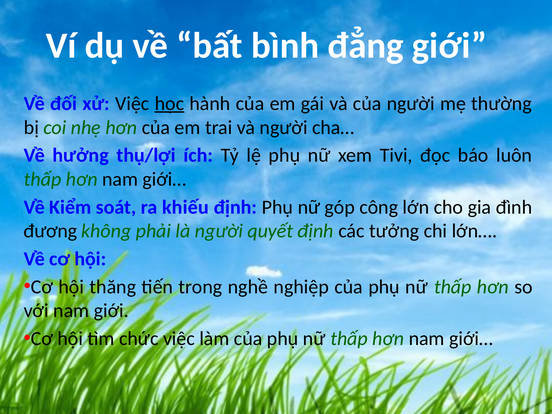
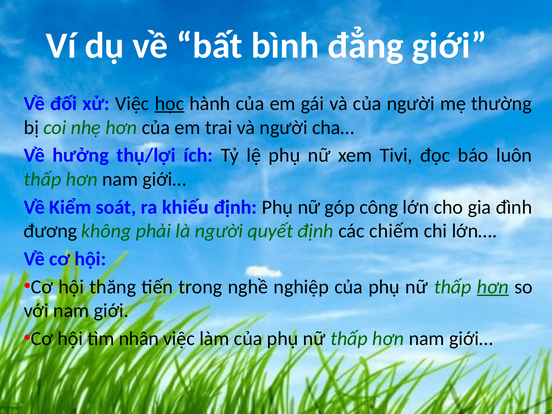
tưởng: tưởng -> chiếm (394, 231)
hơn underline: none -> present (493, 287)
chức: chức -> nhân (139, 339)
